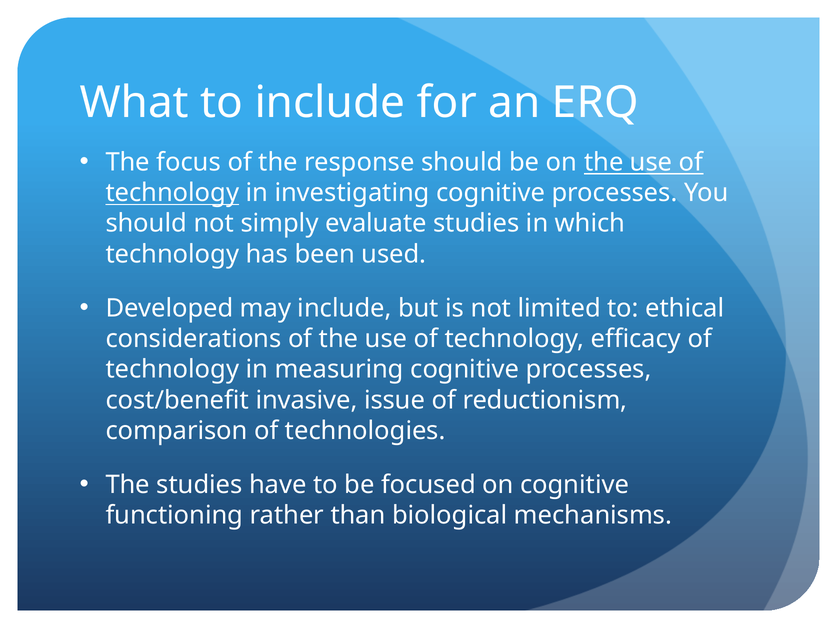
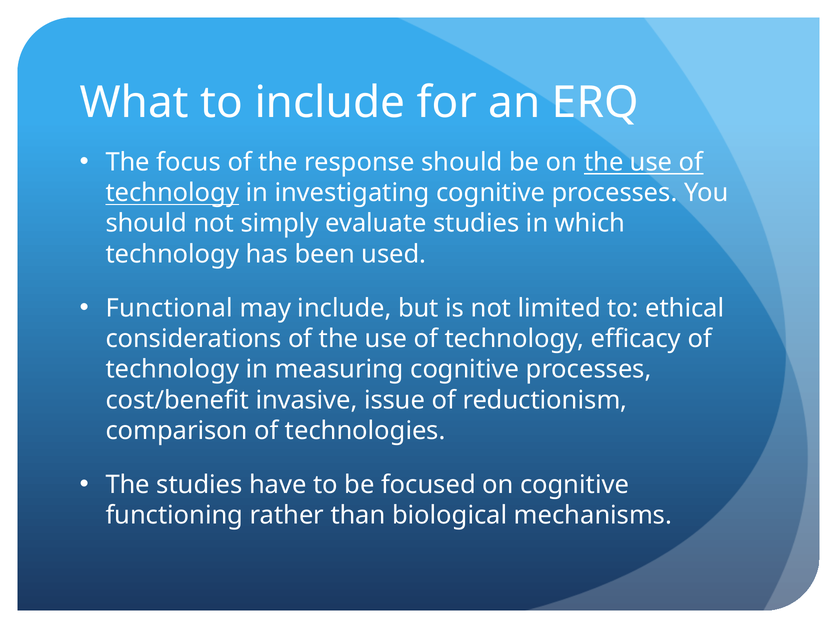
Developed: Developed -> Functional (169, 308)
